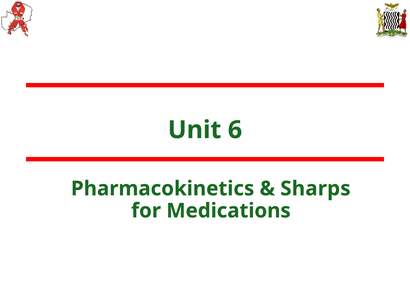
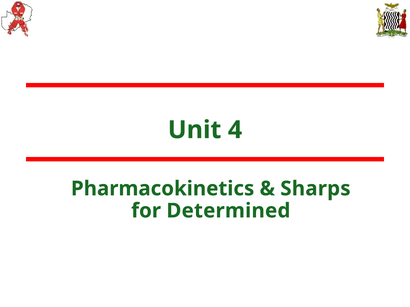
6: 6 -> 4 (235, 130)
Medications: Medications -> Determined (228, 211)
